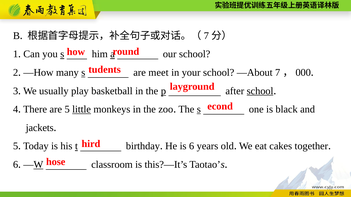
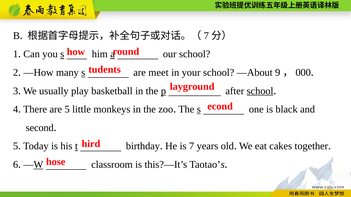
—About 7: 7 -> 9 (278, 73)
little underline: present -> none (82, 110)
jackets: jackets -> second (40, 128)
is 6: 6 -> 7 (192, 146)
